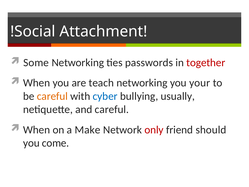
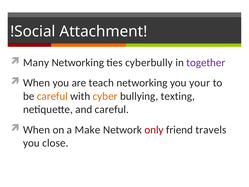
Some: Some -> Many (36, 63)
passwords: passwords -> cyberbully (149, 63)
together colour: red -> purple (206, 63)
cyber colour: blue -> orange (105, 96)
usually: usually -> texting (178, 96)
should: should -> travels (211, 130)
come: come -> close (55, 143)
